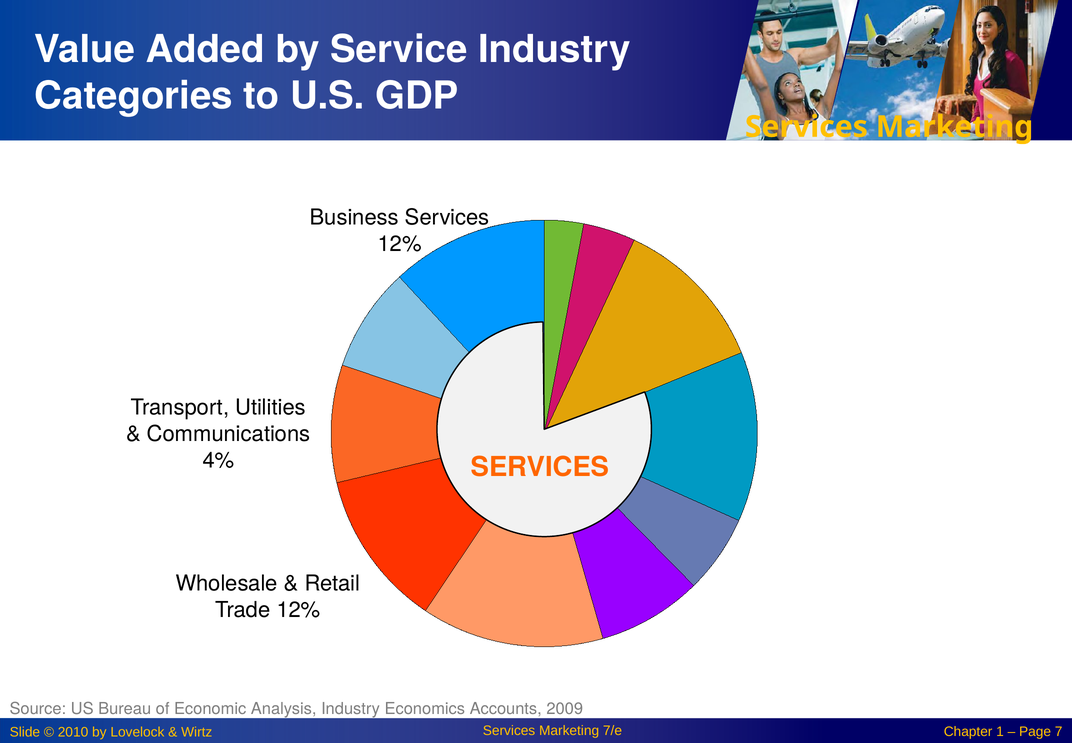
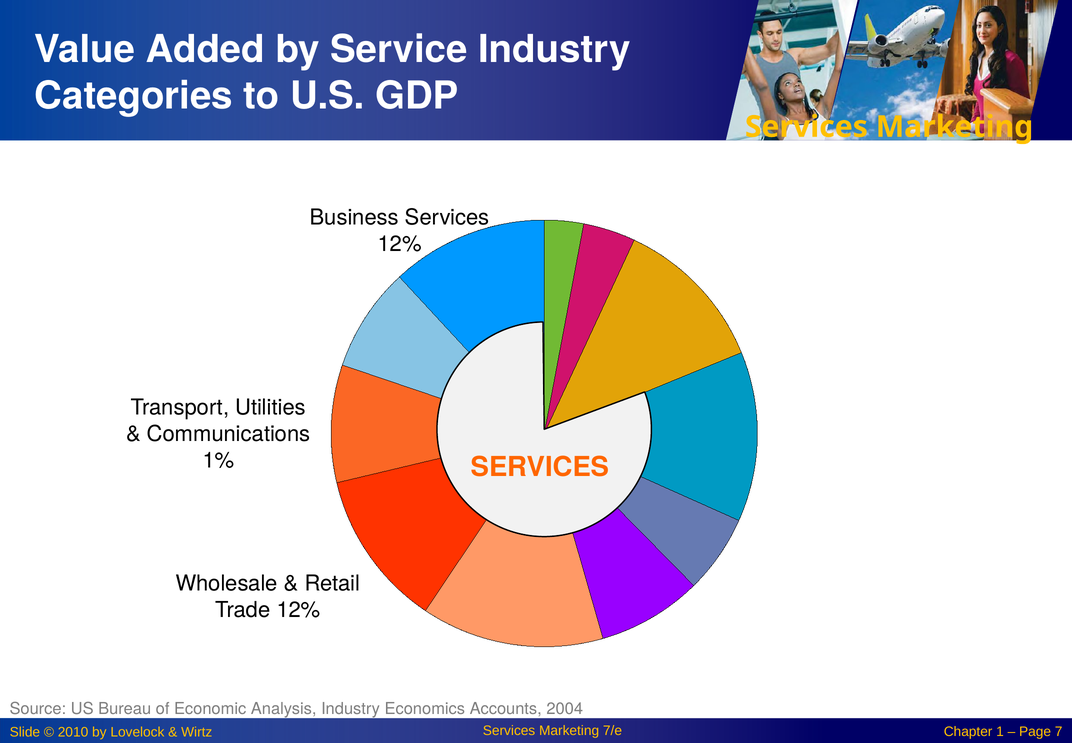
4%: 4% -> 1% (218, 460)
2009: 2009 -> 2004 (565, 708)
